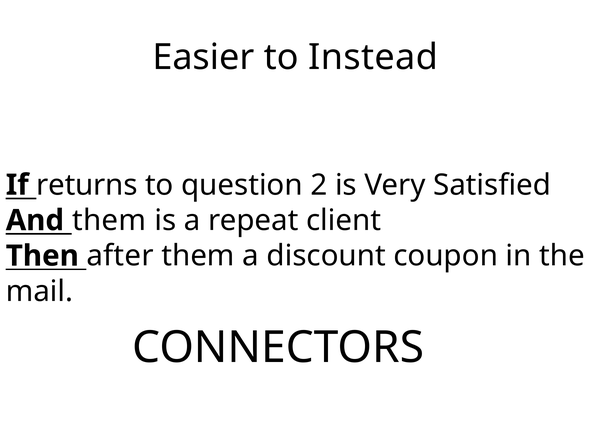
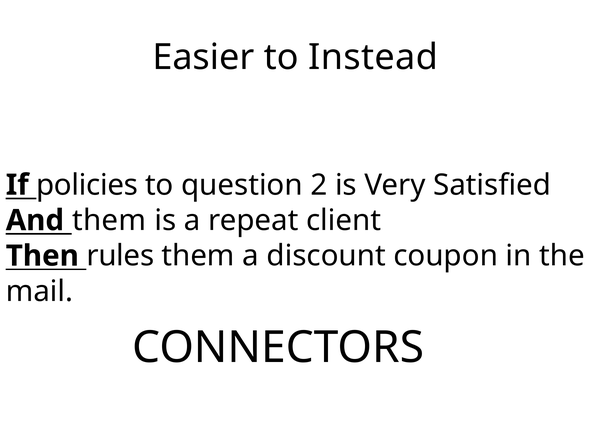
returns: returns -> policies (87, 185)
after: after -> rules (120, 256)
